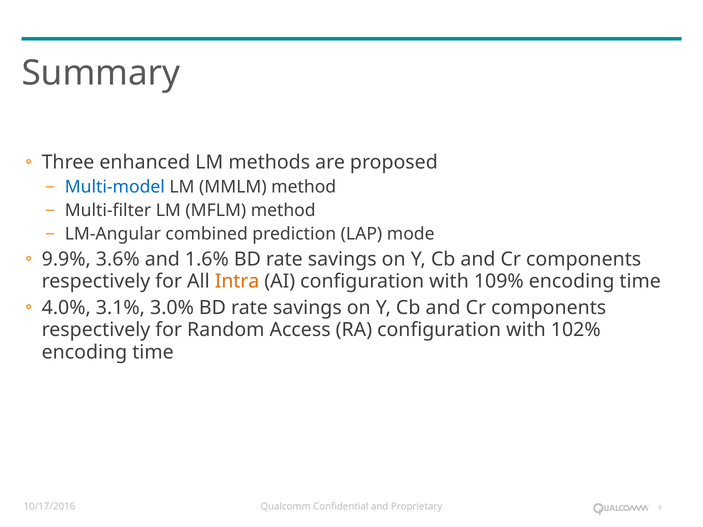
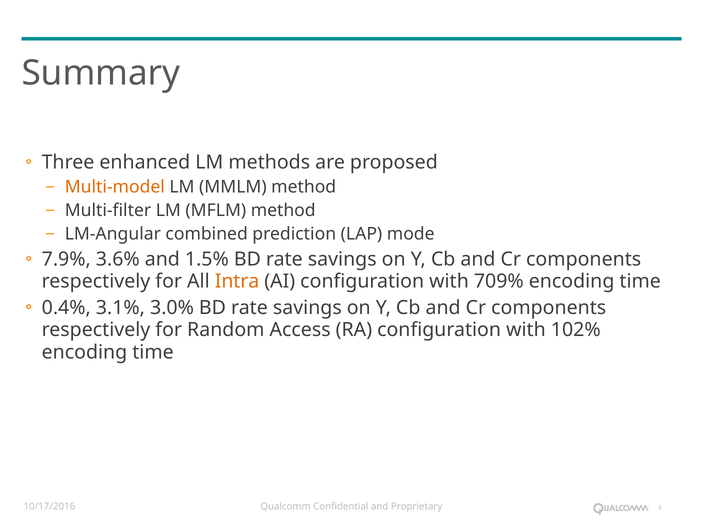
Multi-model colour: blue -> orange (115, 187)
9.9%: 9.9% -> 7.9% (66, 259)
1.6%: 1.6% -> 1.5% (207, 259)
109%: 109% -> 709% (499, 282)
4.0%: 4.0% -> 0.4% (66, 308)
